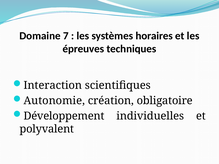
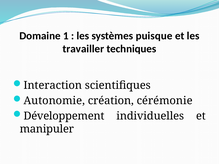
7: 7 -> 1 (66, 36)
horaires: horaires -> puisque (154, 36)
épreuves: épreuves -> travailler (83, 49)
obligatoire: obligatoire -> cérémonie (165, 101)
polyvalent: polyvalent -> manipuler (47, 129)
